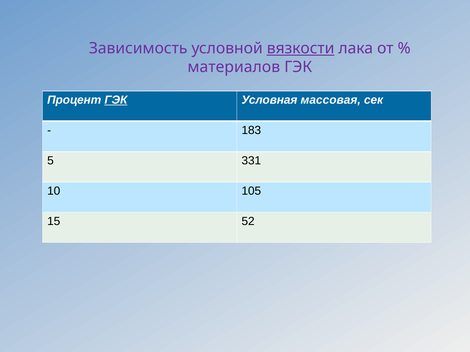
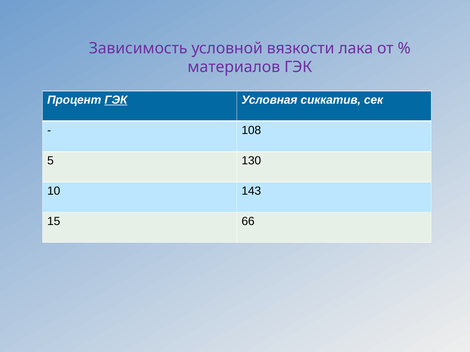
вязкости underline: present -> none (301, 48)
массовая: массовая -> сиккатив (331, 100)
183: 183 -> 108 (251, 131)
331: 331 -> 130 (251, 161)
105: 105 -> 143 (251, 191)
52: 52 -> 66 (248, 222)
